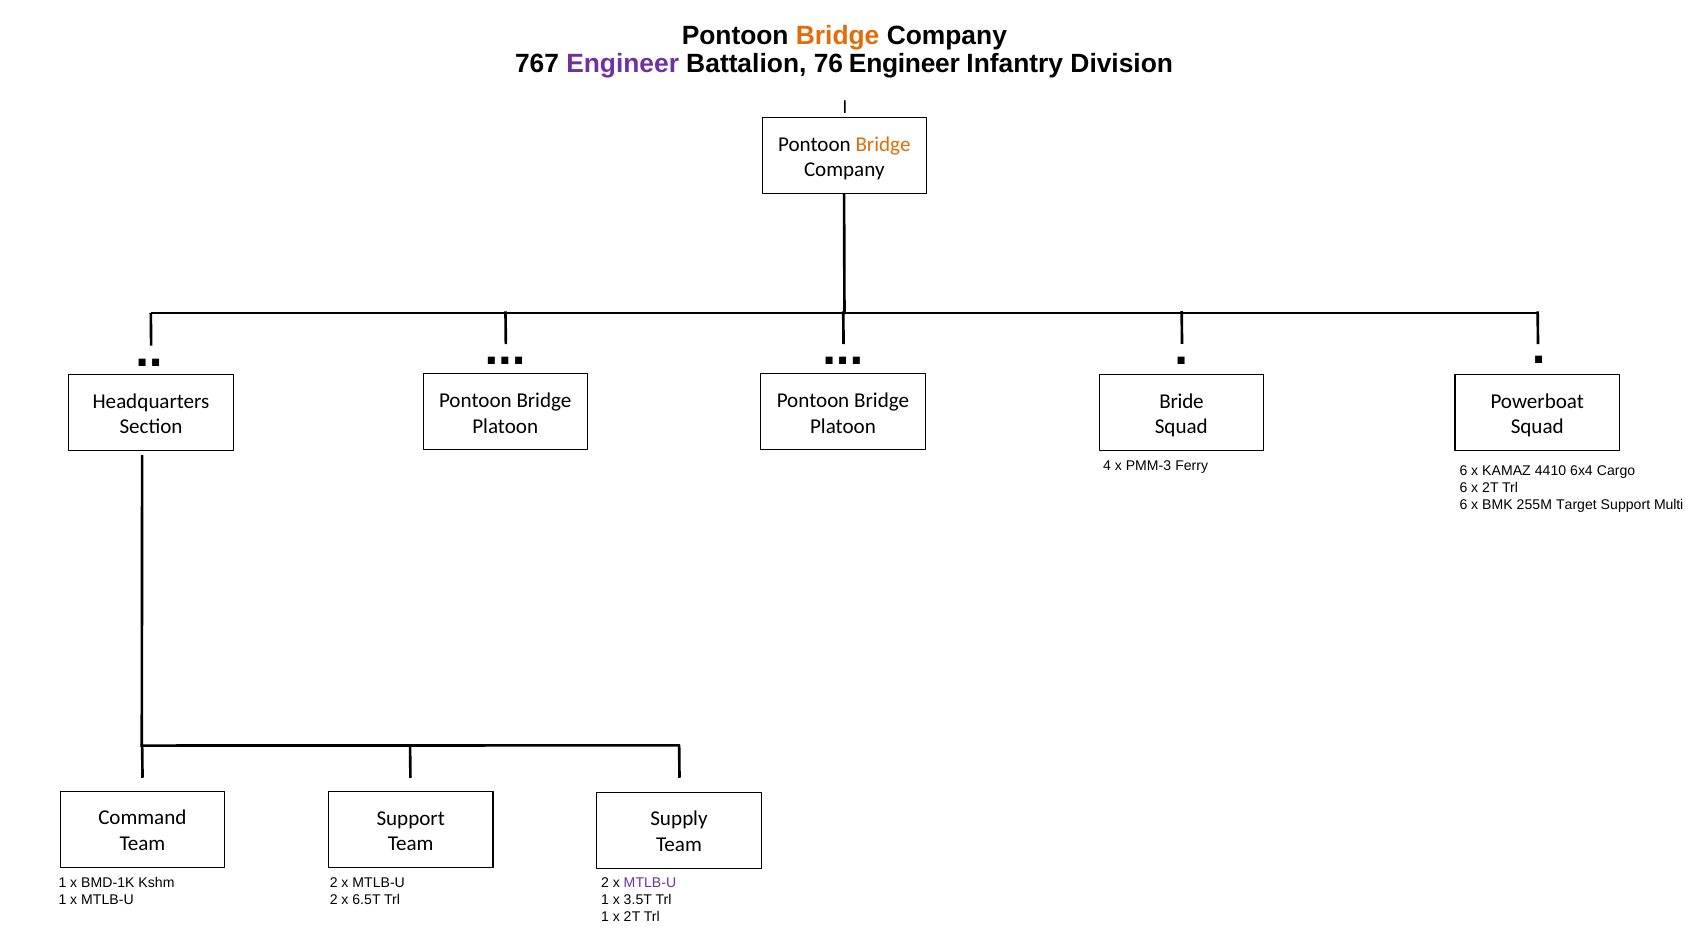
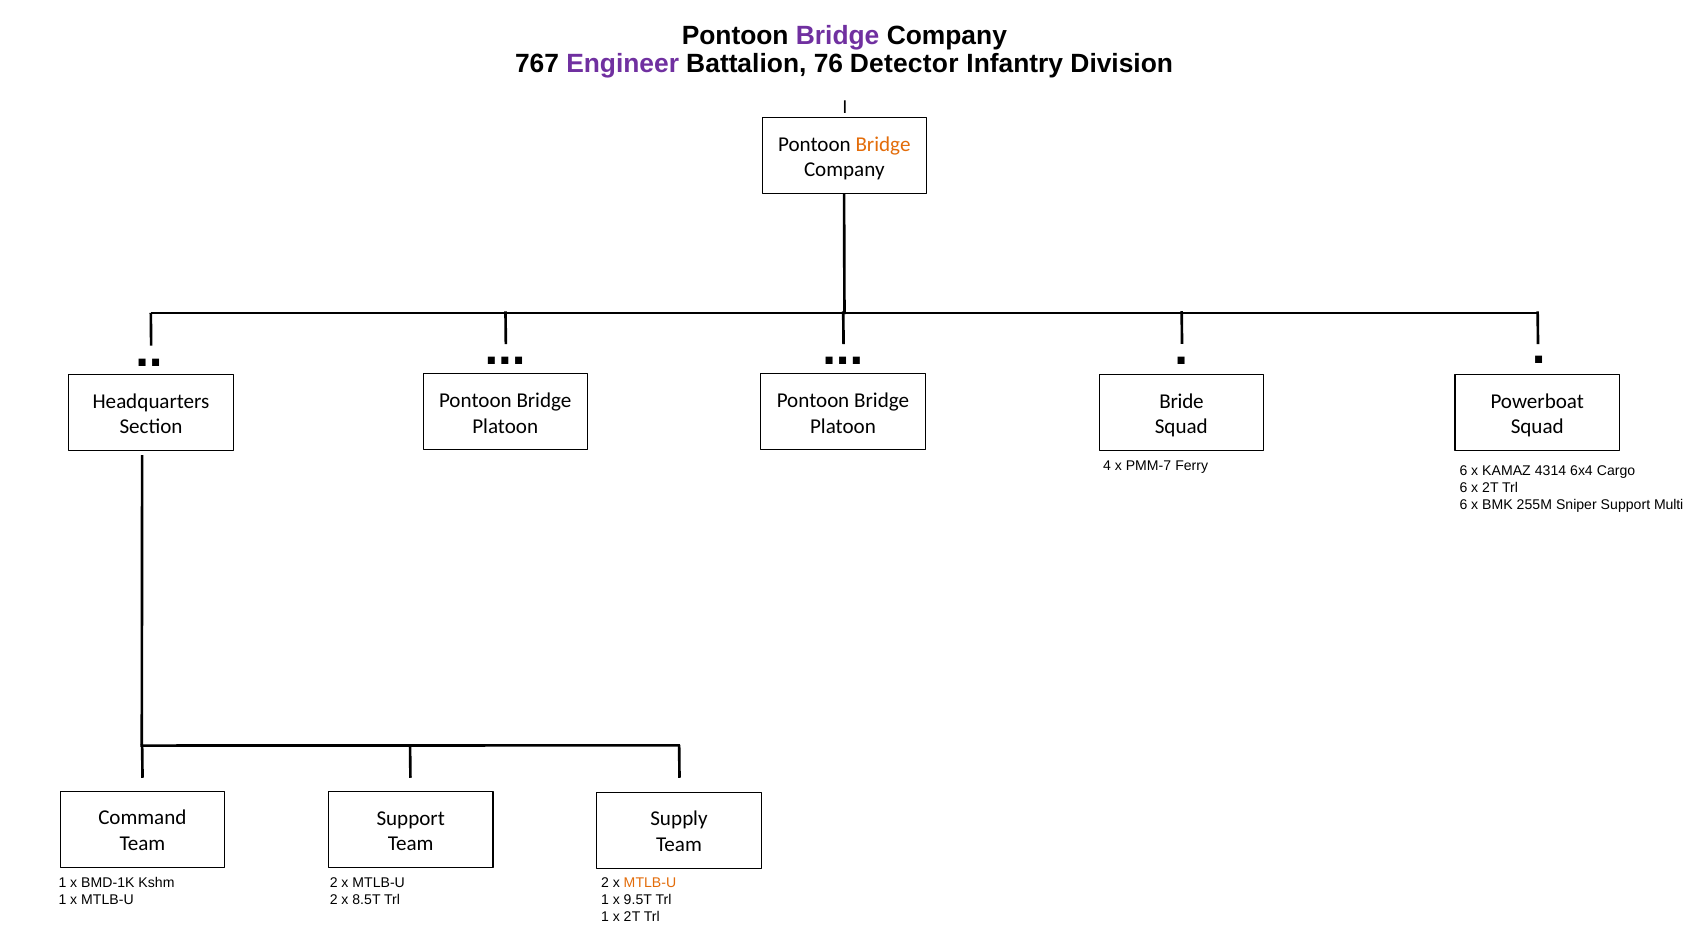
Bridge colour: orange -> purple (838, 35)
76 Engineer: Engineer -> Detector (904, 64)
PMM-3: PMM-3 -> PMM-7 (1149, 466)
4410: 4410 -> 4314 (1550, 471)
Target: Target -> Sniper (1576, 504)
MTLB-U colour: purple -> orange (650, 883)
6.5T: 6.5T -> 8.5T (366, 900)
3.5T: 3.5T -> 9.5T (638, 900)
